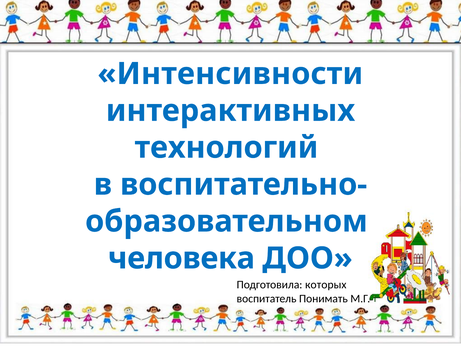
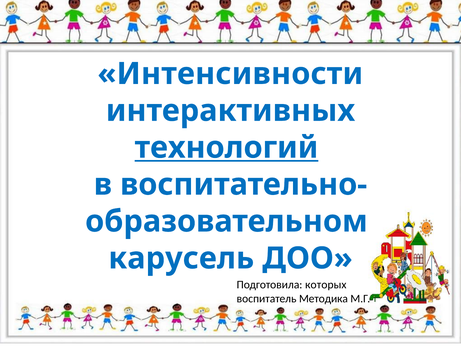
технологий underline: none -> present (226, 147)
человека: человека -> карусель (181, 258)
Понимать: Понимать -> Методика (323, 298)
